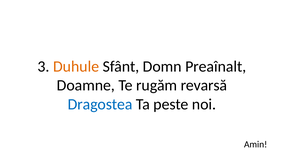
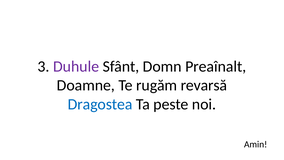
Duhule colour: orange -> purple (76, 66)
